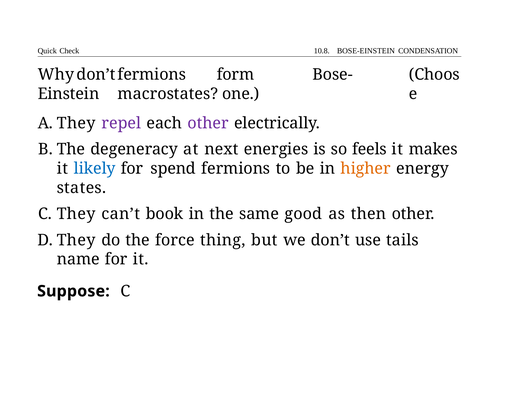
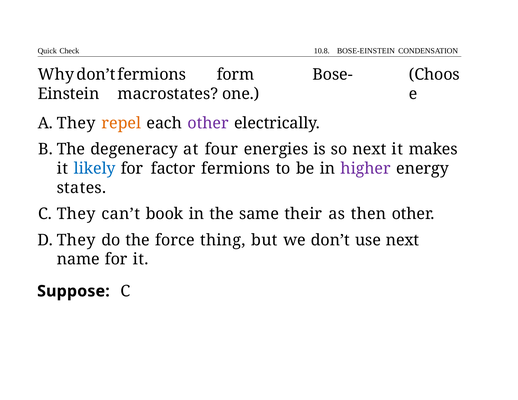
repel colour: purple -> orange (121, 123)
next: next -> four (222, 149)
so feels: feels -> next (369, 149)
spend: spend -> factor (173, 169)
higher colour: orange -> purple (366, 169)
good: good -> their (303, 214)
use tails: tails -> next (403, 240)
